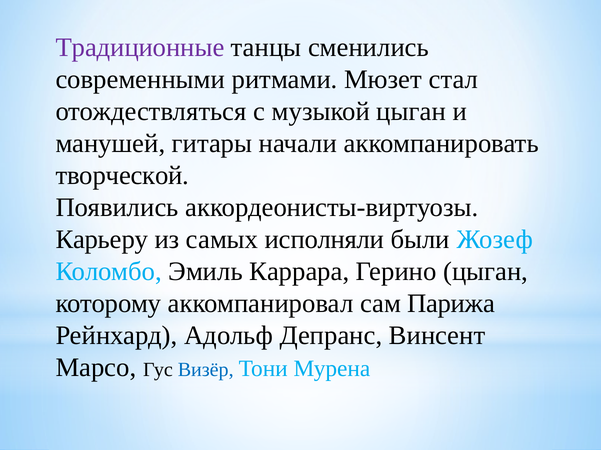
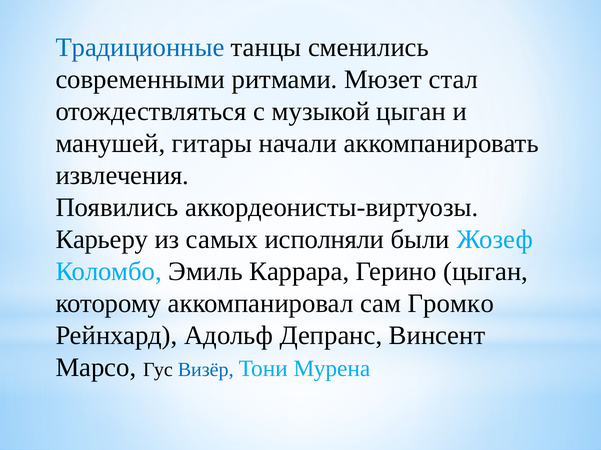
Традиционные colour: purple -> blue (140, 47)
творческой: творческой -> извлечения (122, 176)
Парижа: Парижа -> Громко (451, 304)
